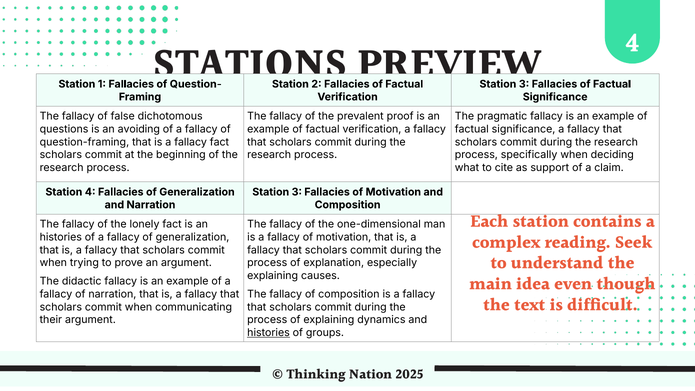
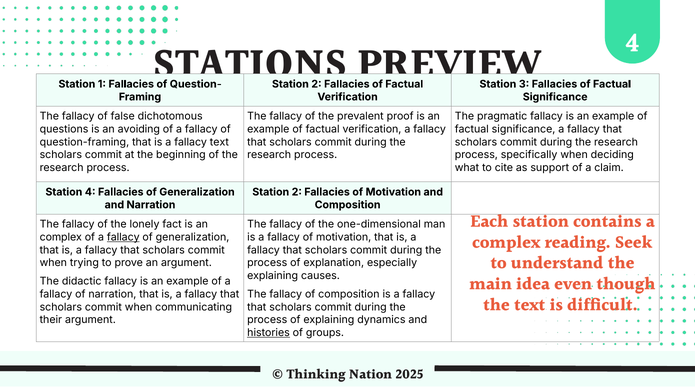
fallacy fact: fact -> text (219, 142)
3: 3 -> 2 (297, 192)
histories: histories -> complex (61, 237)
fallacy underline: none -> present (123, 237)
